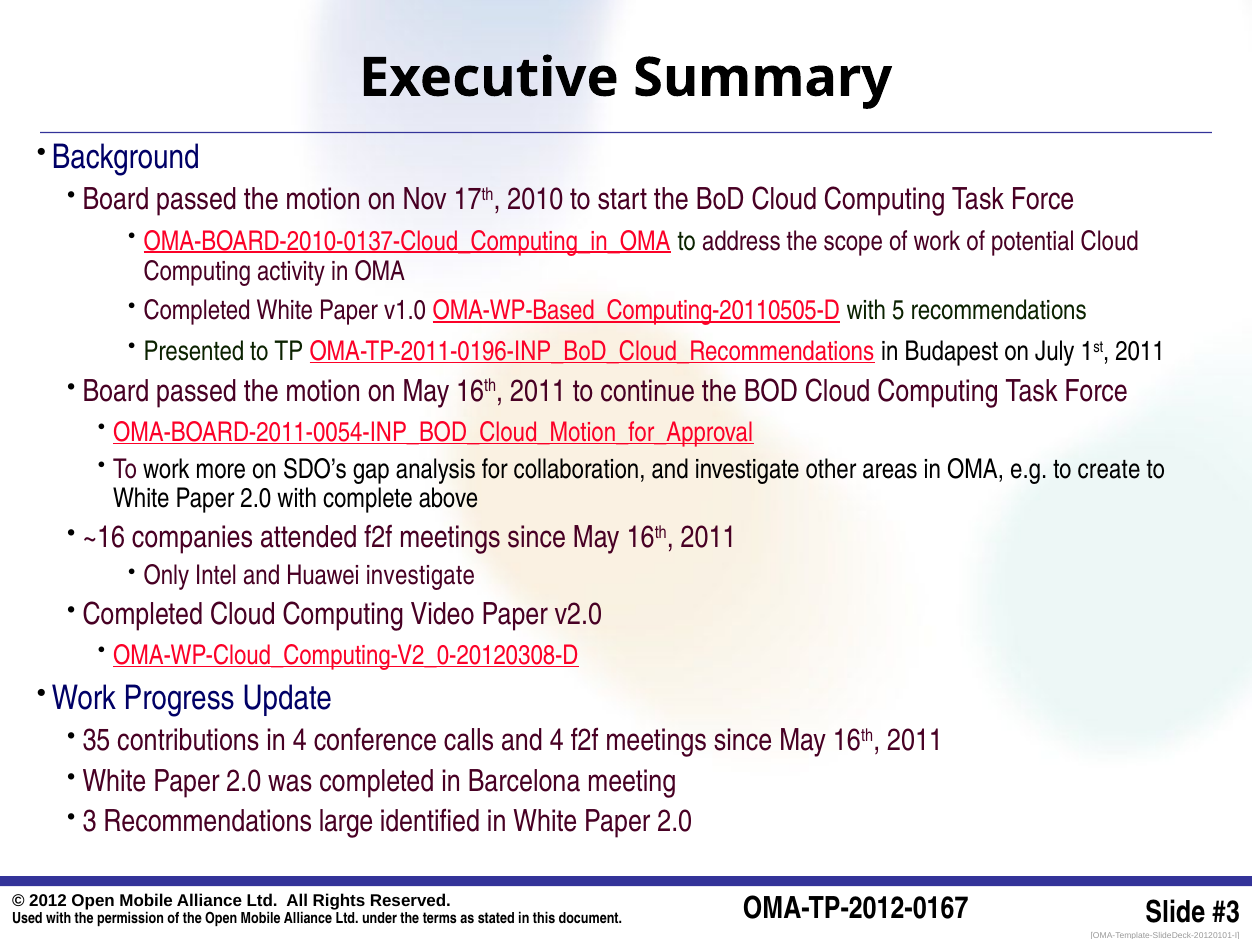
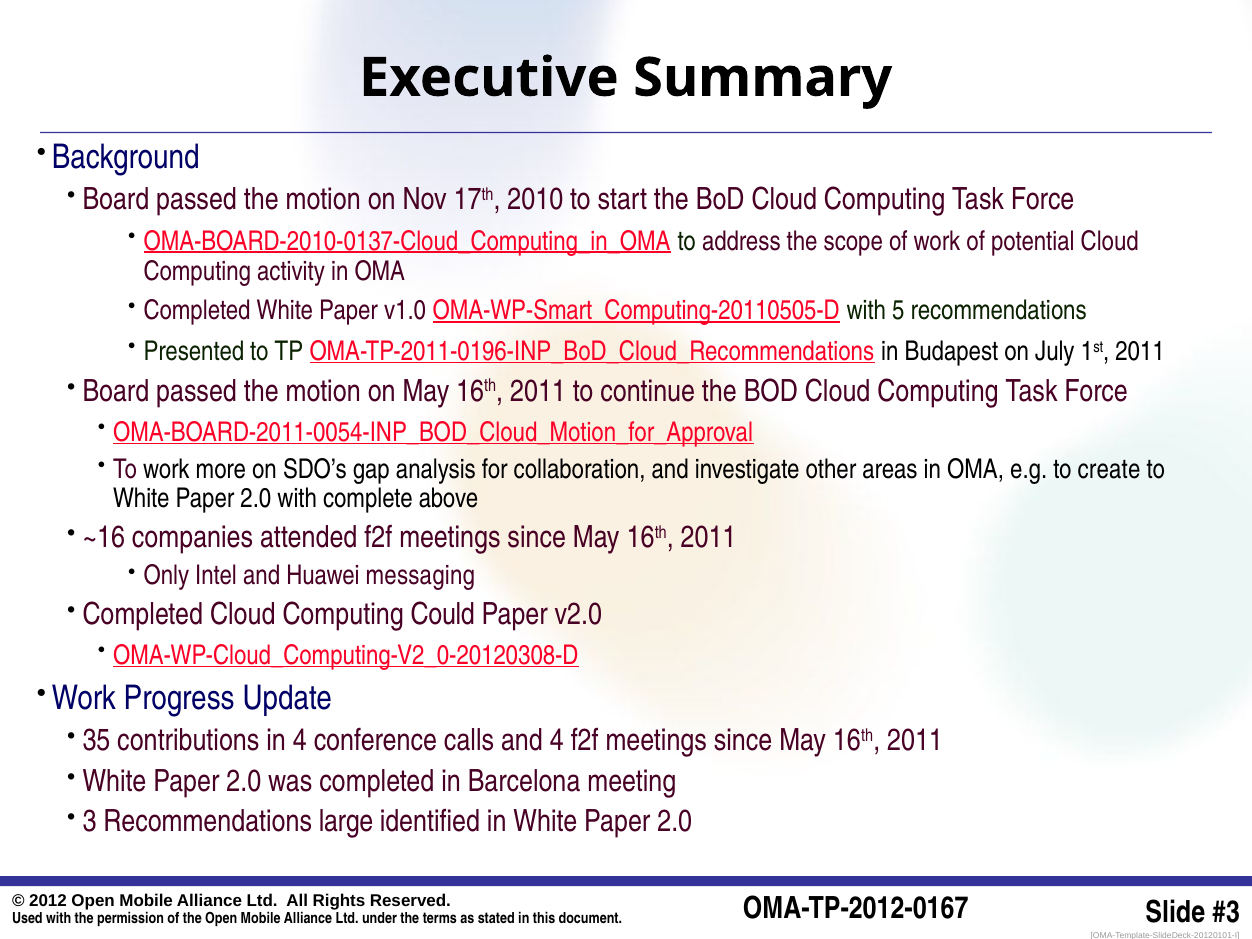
OMA-WP-Based_Computing-20110505-D: OMA-WP-Based_Computing-20110505-D -> OMA-WP-Smart_Computing-20110505-D (636, 311)
Huawei investigate: investigate -> messaging (420, 575)
Video: Video -> Could (443, 614)
